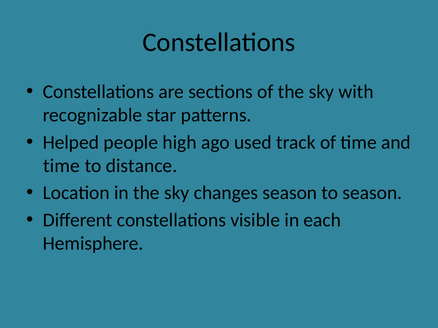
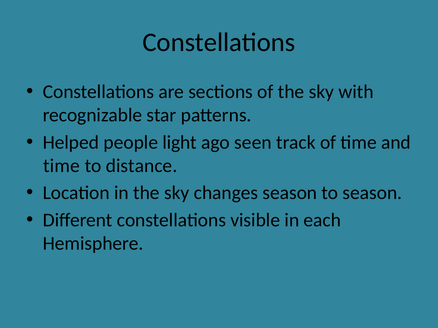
high: high -> light (180, 143)
used: used -> seen (253, 143)
